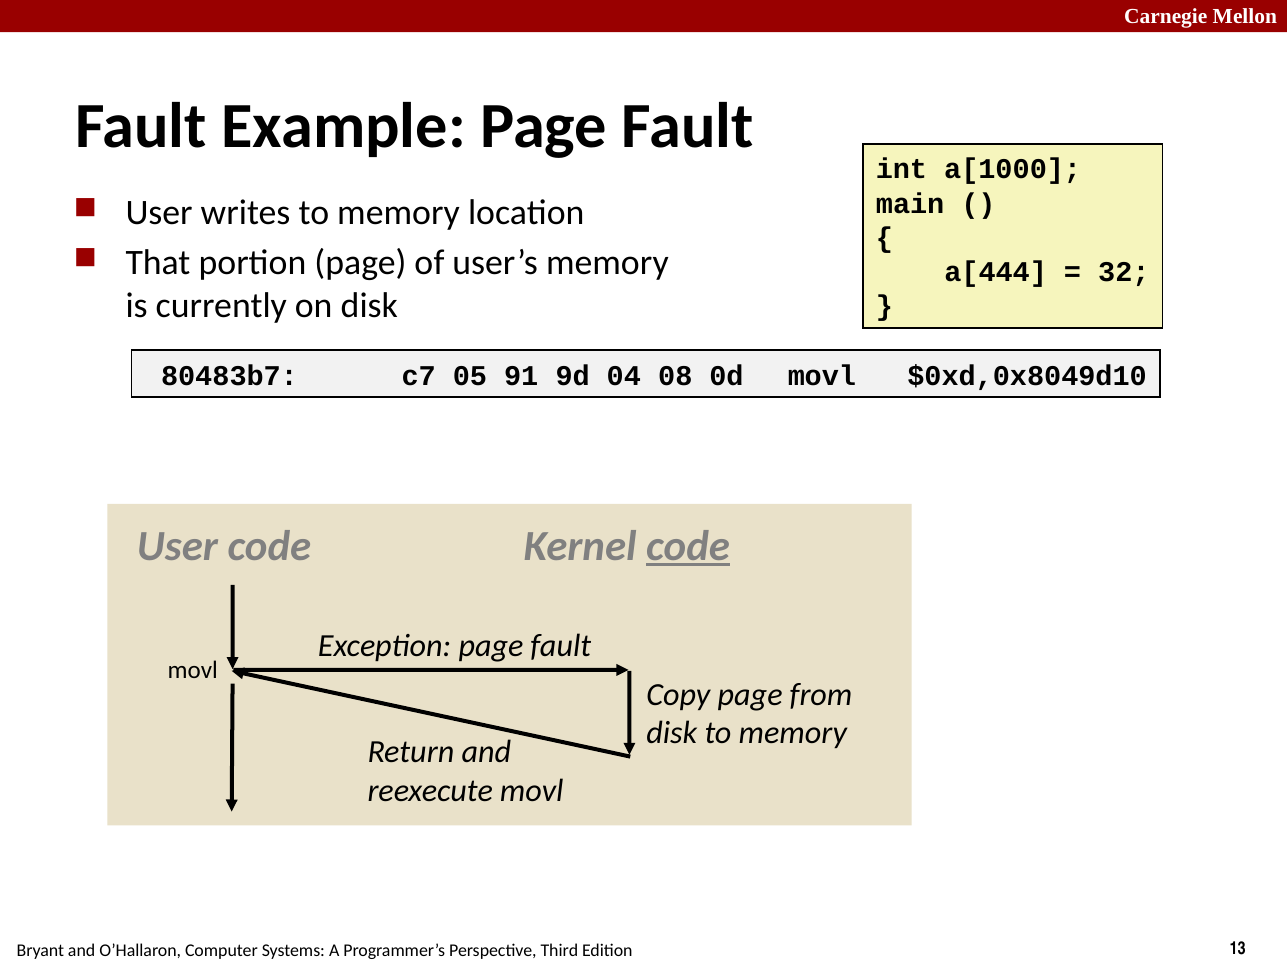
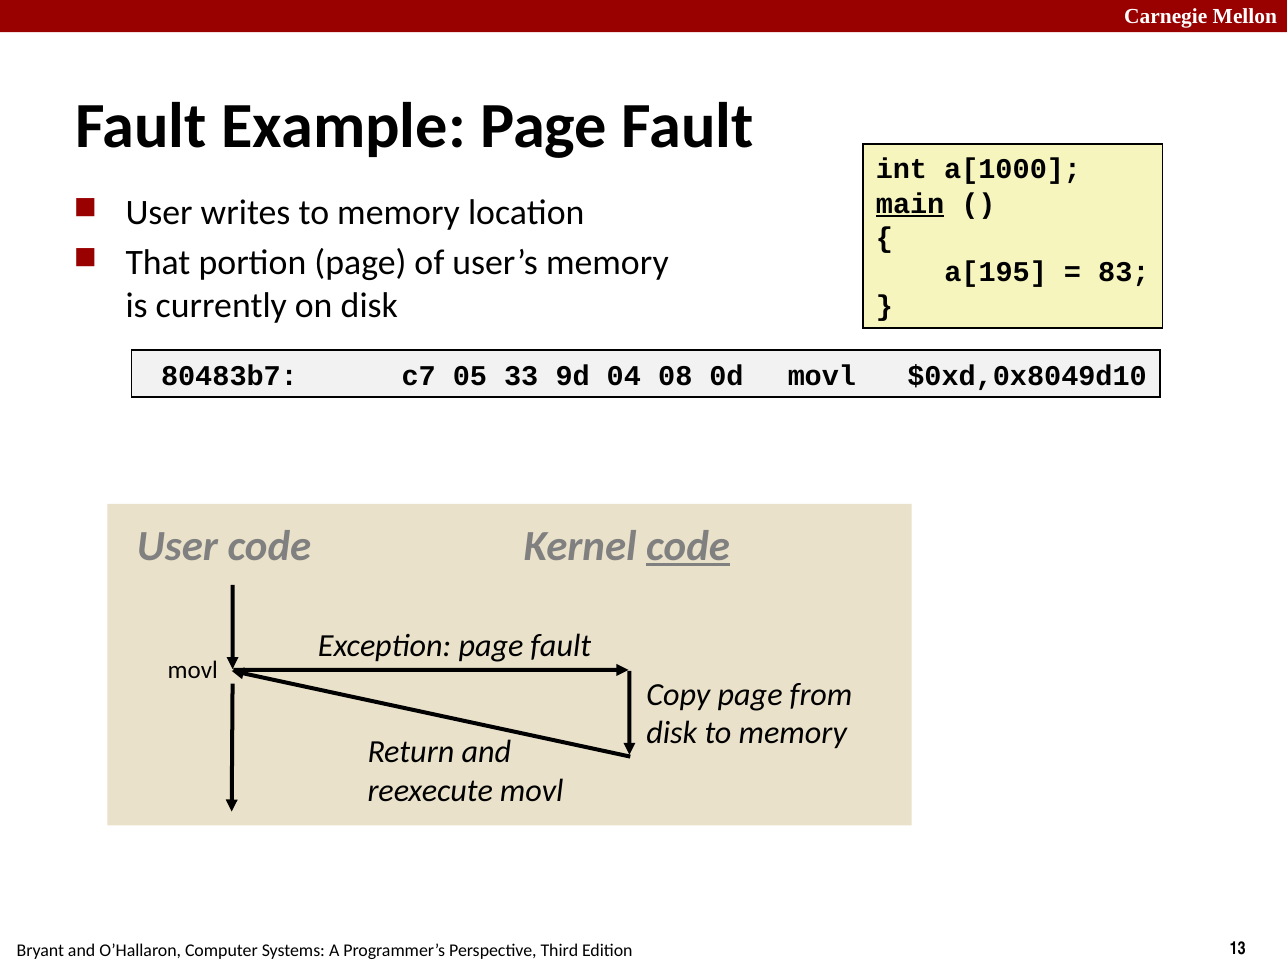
main underline: none -> present (910, 204)
a[444: a[444 -> a[195 (996, 272)
32: 32 -> 83 (1124, 272)
91: 91 -> 33 (521, 376)
